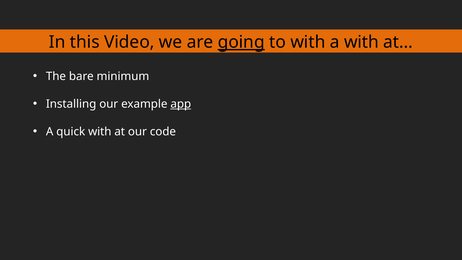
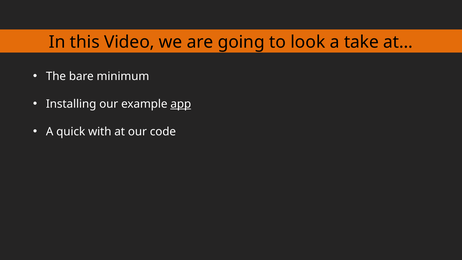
going underline: present -> none (241, 42)
to with: with -> look (308, 42)
a with: with -> take (361, 42)
